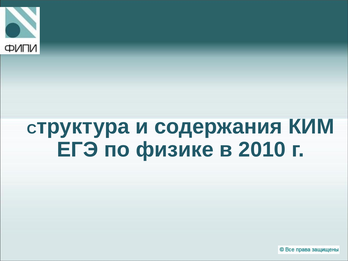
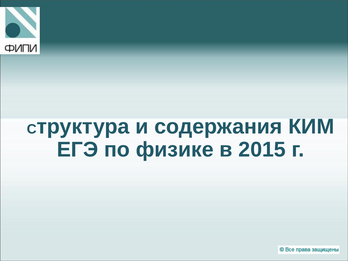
2010: 2010 -> 2015 (262, 150)
